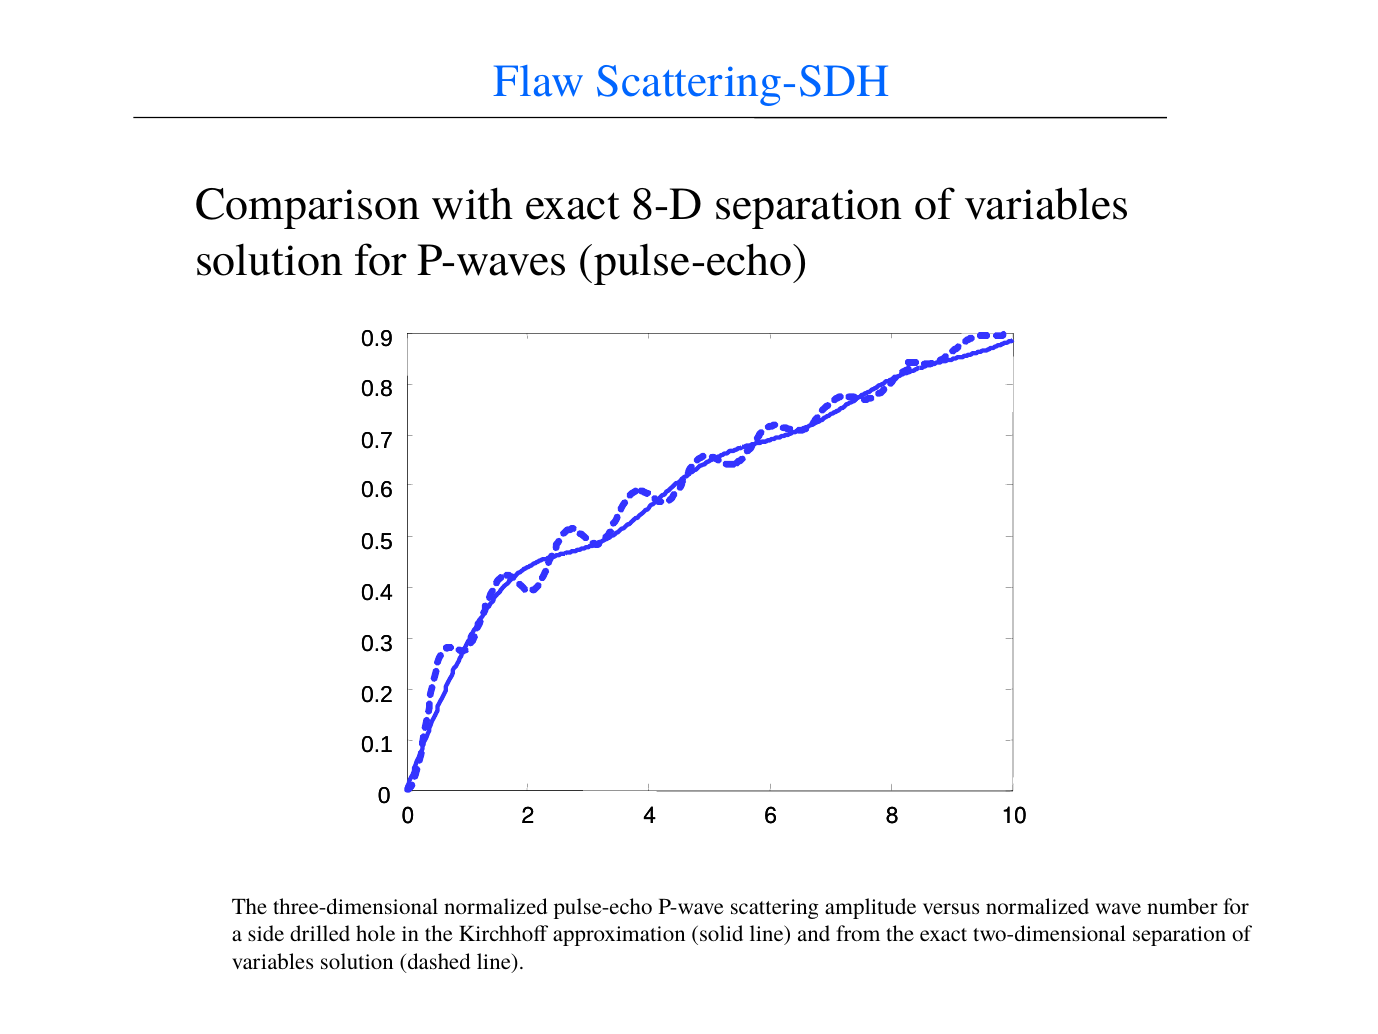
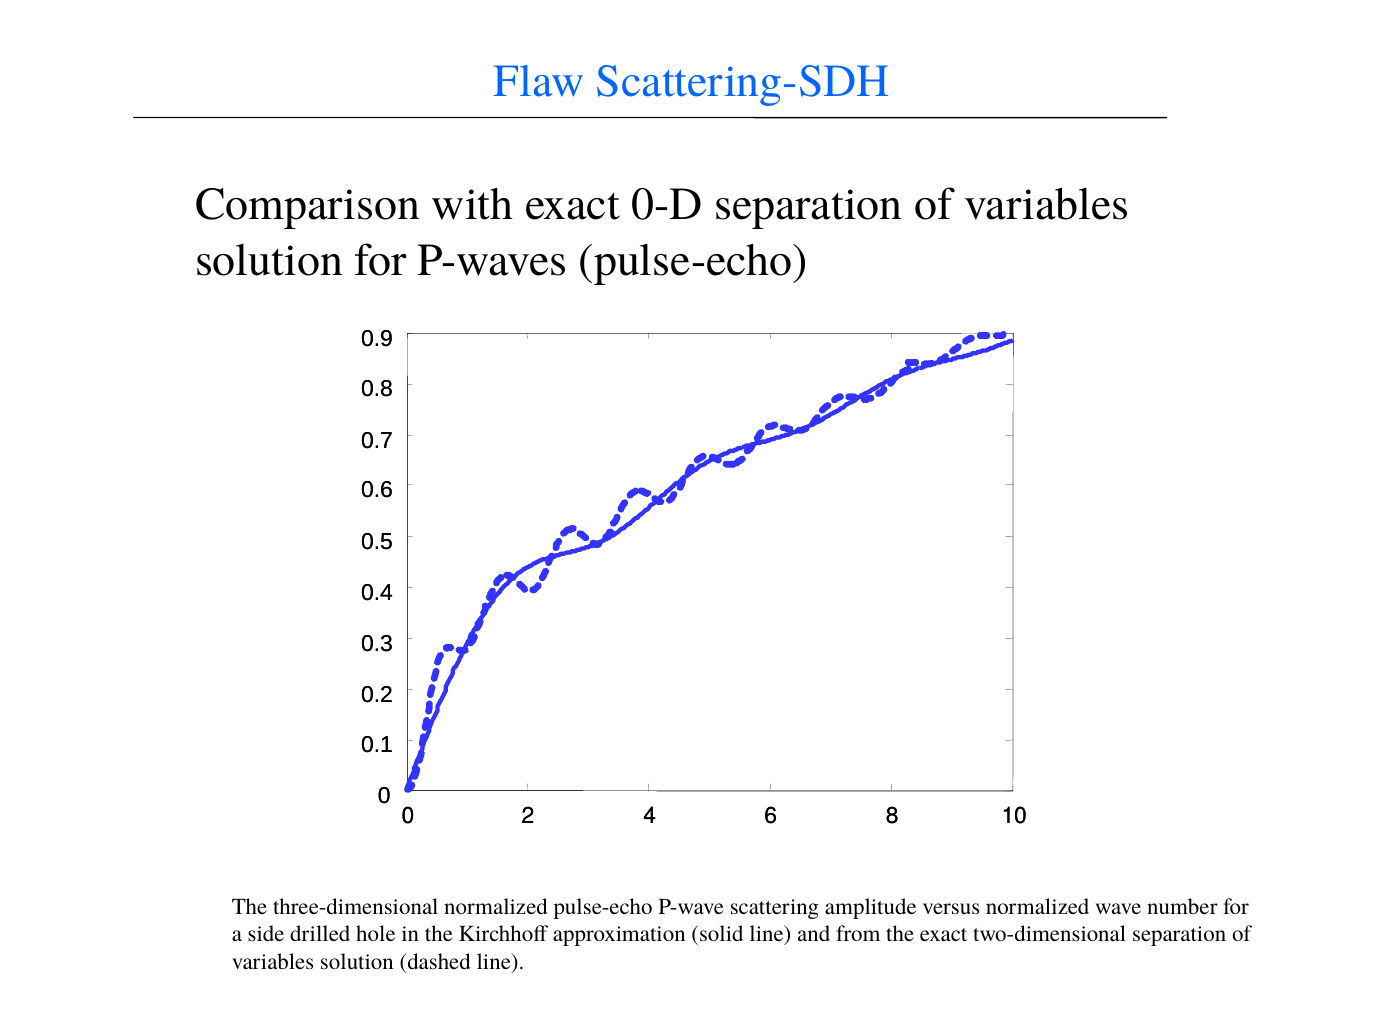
8-D: 8-D -> 0-D (667, 205)
